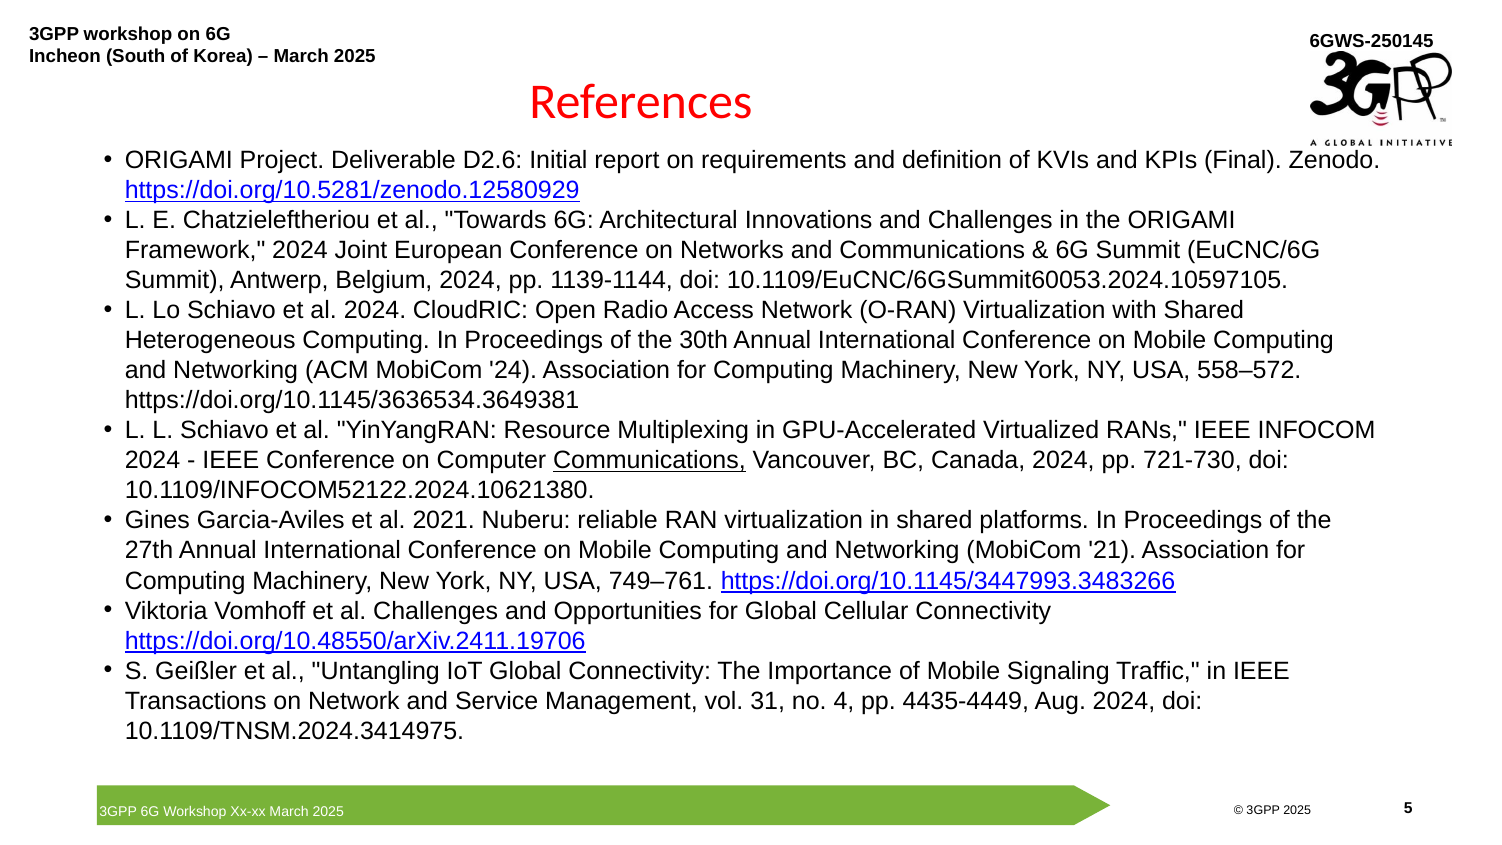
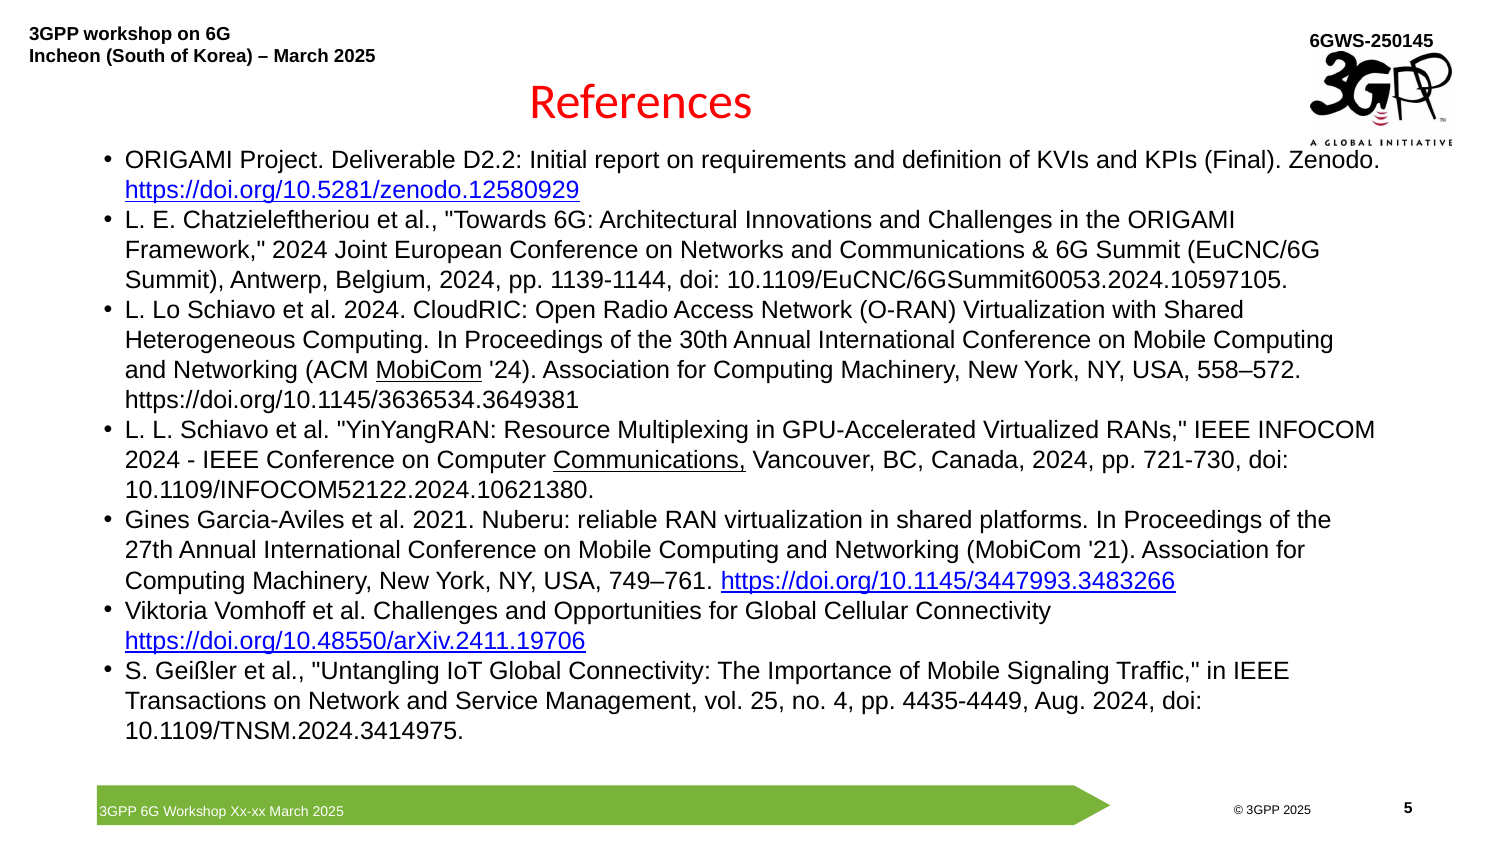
D2.6: D2.6 -> D2.2 (493, 160)
MobiCom underline: none -> present (429, 370)
31: 31 -> 25 (768, 701)
